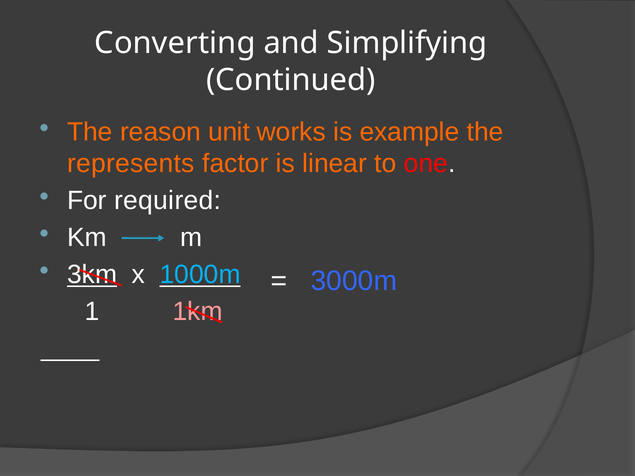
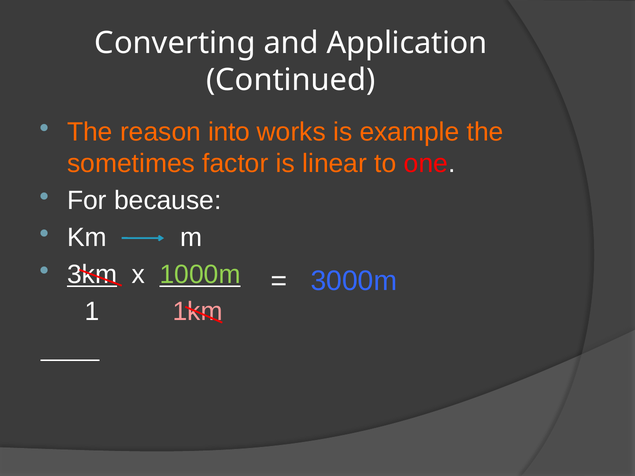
Simplifying: Simplifying -> Application (407, 43)
unit: unit -> into (229, 132)
represents: represents -> sometimes (131, 164)
required: required -> because (168, 201)
1000m colour: light blue -> light green (200, 275)
